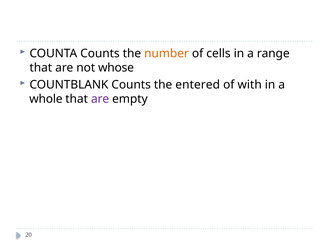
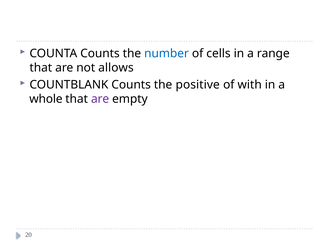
number colour: orange -> blue (167, 53)
whose: whose -> allows (116, 68)
entered: entered -> positive (198, 85)
